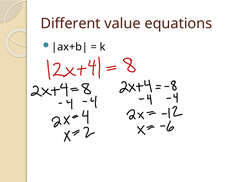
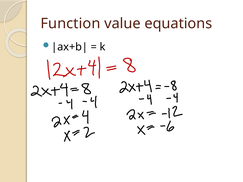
Different: Different -> Function (70, 23)
